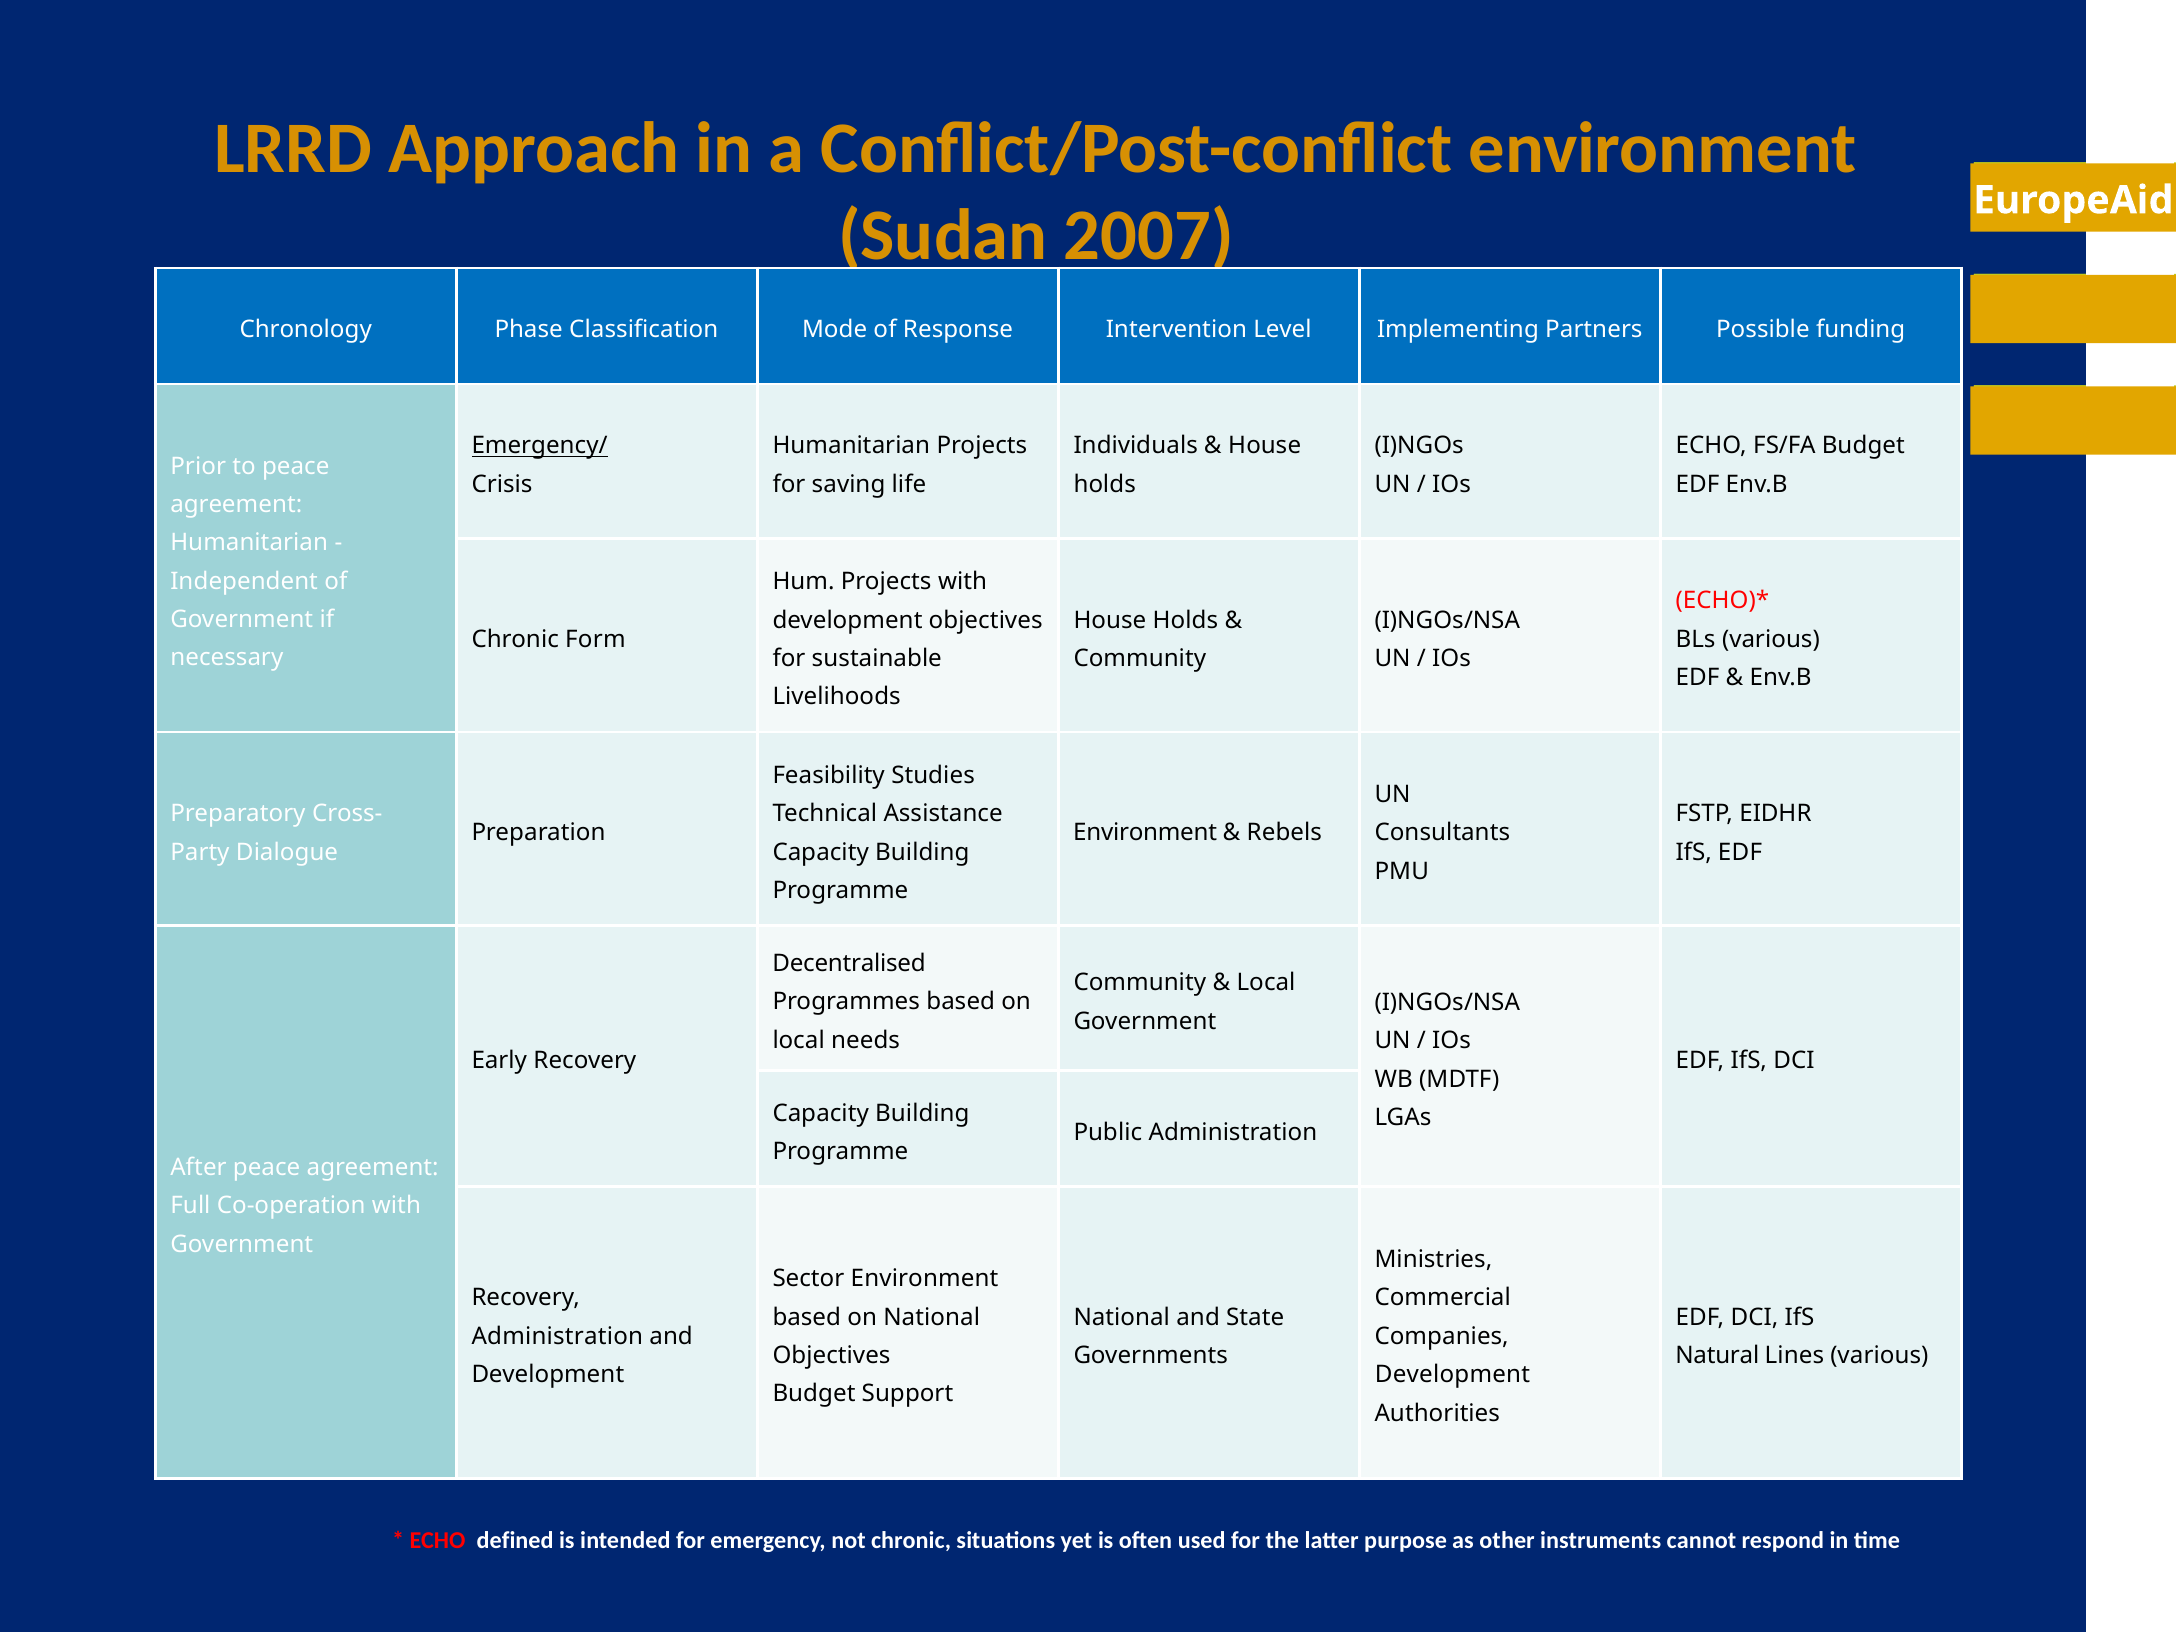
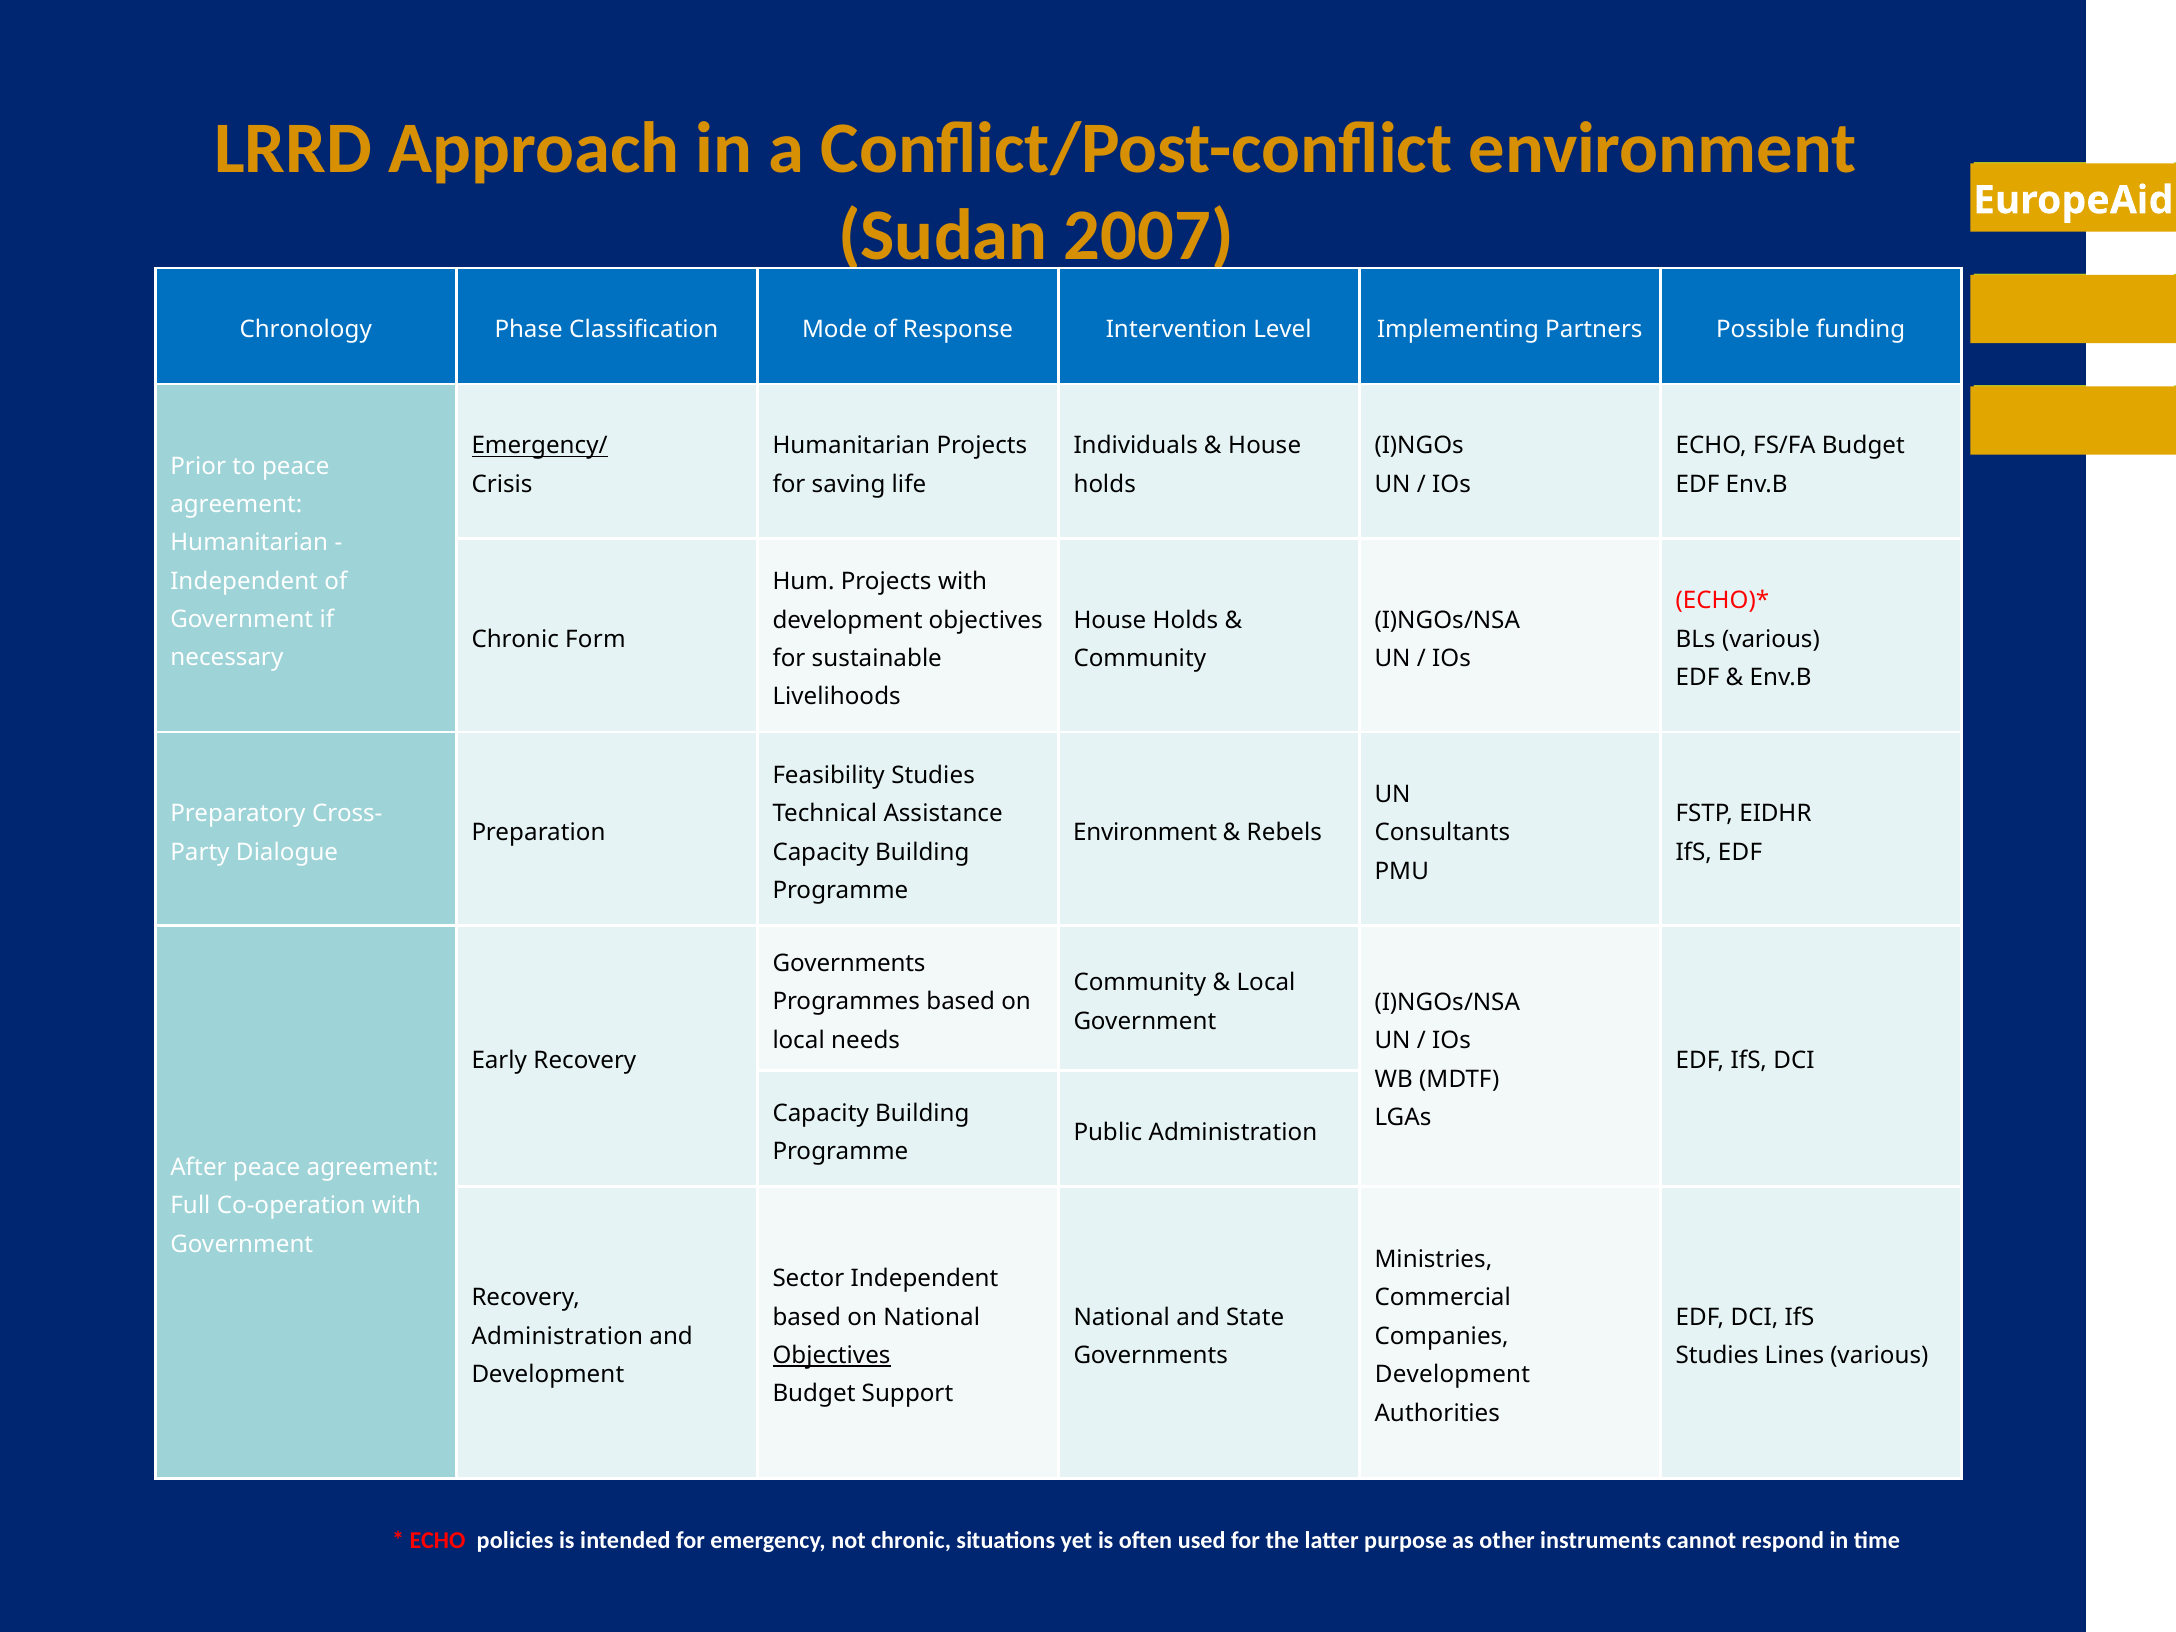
Decentralised: Decentralised -> Governments (849, 964)
Sector Environment: Environment -> Independent (925, 1279)
Objectives underline: none -> present (832, 1356)
Natural: Natural -> Studies (1717, 1356)
defined: defined -> policies (515, 1541)
